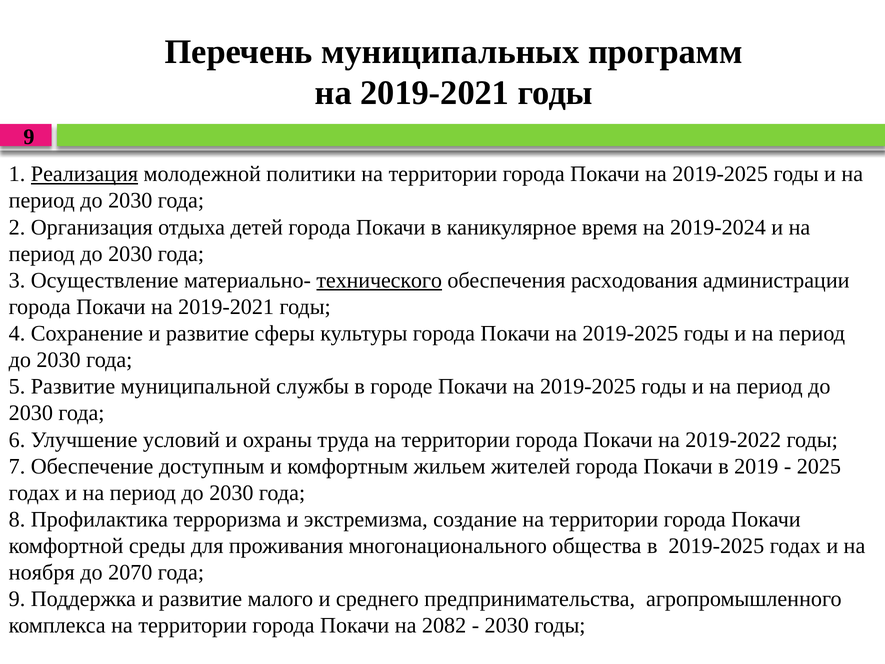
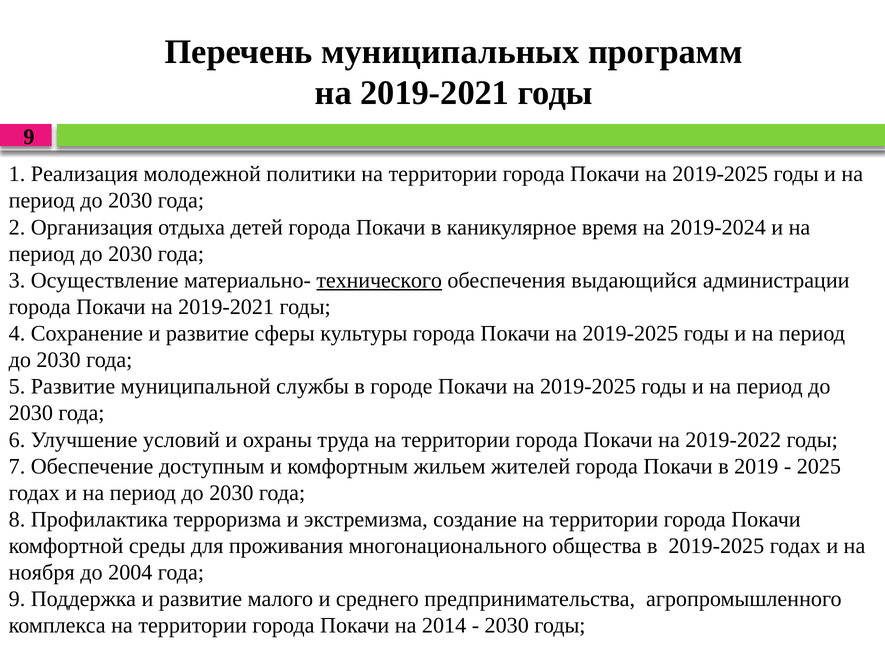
Реализация underline: present -> none (84, 174)
расходования: расходования -> выдающийся (634, 280)
2070: 2070 -> 2004 (130, 572)
2082: 2082 -> 2014 (444, 625)
